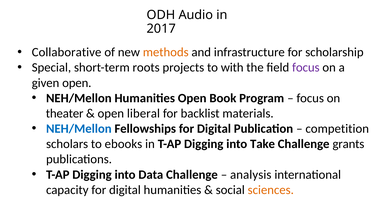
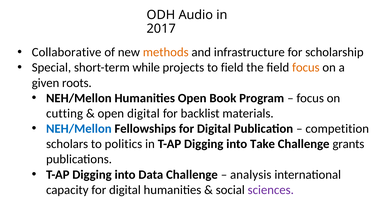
roots: roots -> while (146, 67)
to with: with -> field (232, 67)
focus colour: purple -> orange (306, 67)
given open: open -> roots (77, 83)
theater: theater -> cutting (65, 113)
open liberal: liberal -> digital (143, 113)
ebooks: ebooks -> politics (123, 144)
sciences colour: orange -> purple (271, 190)
